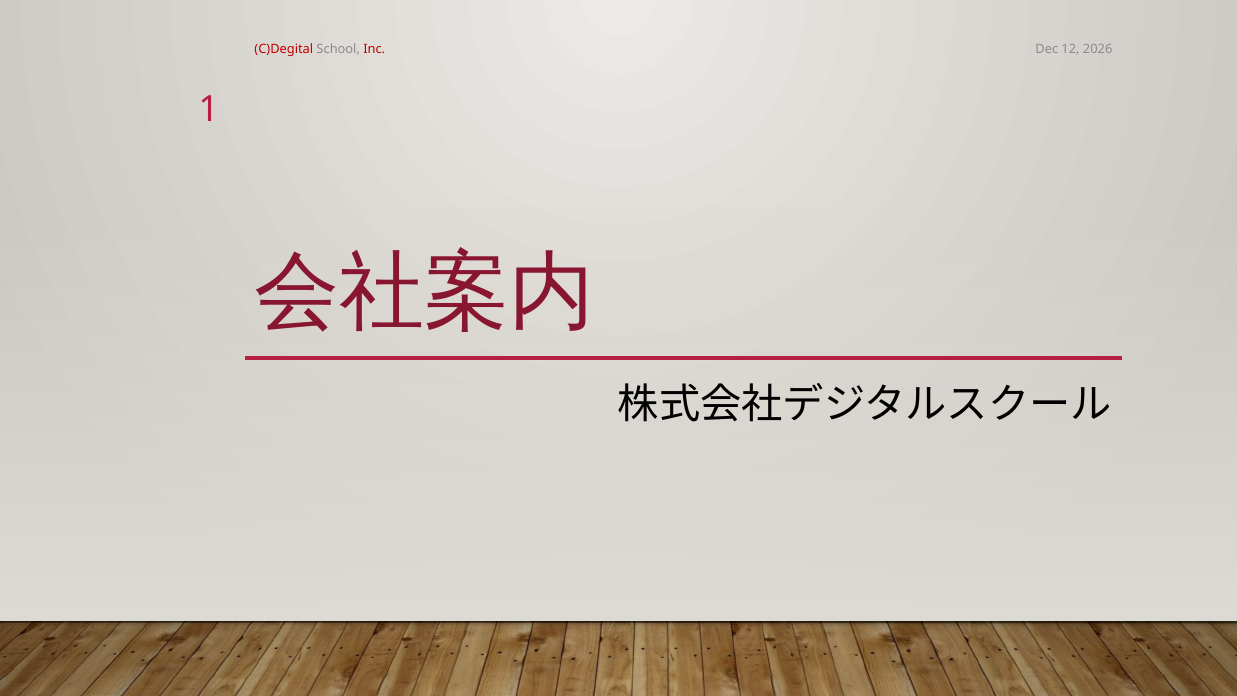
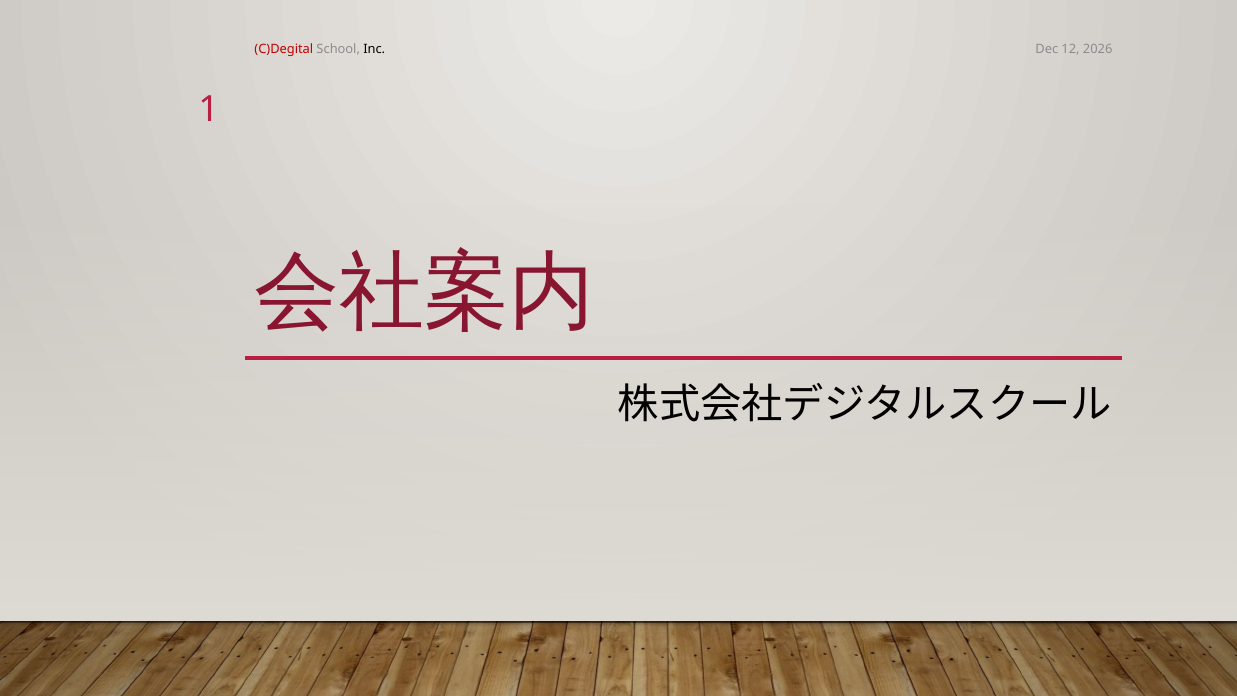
Inc colour: red -> black (374, 49)
